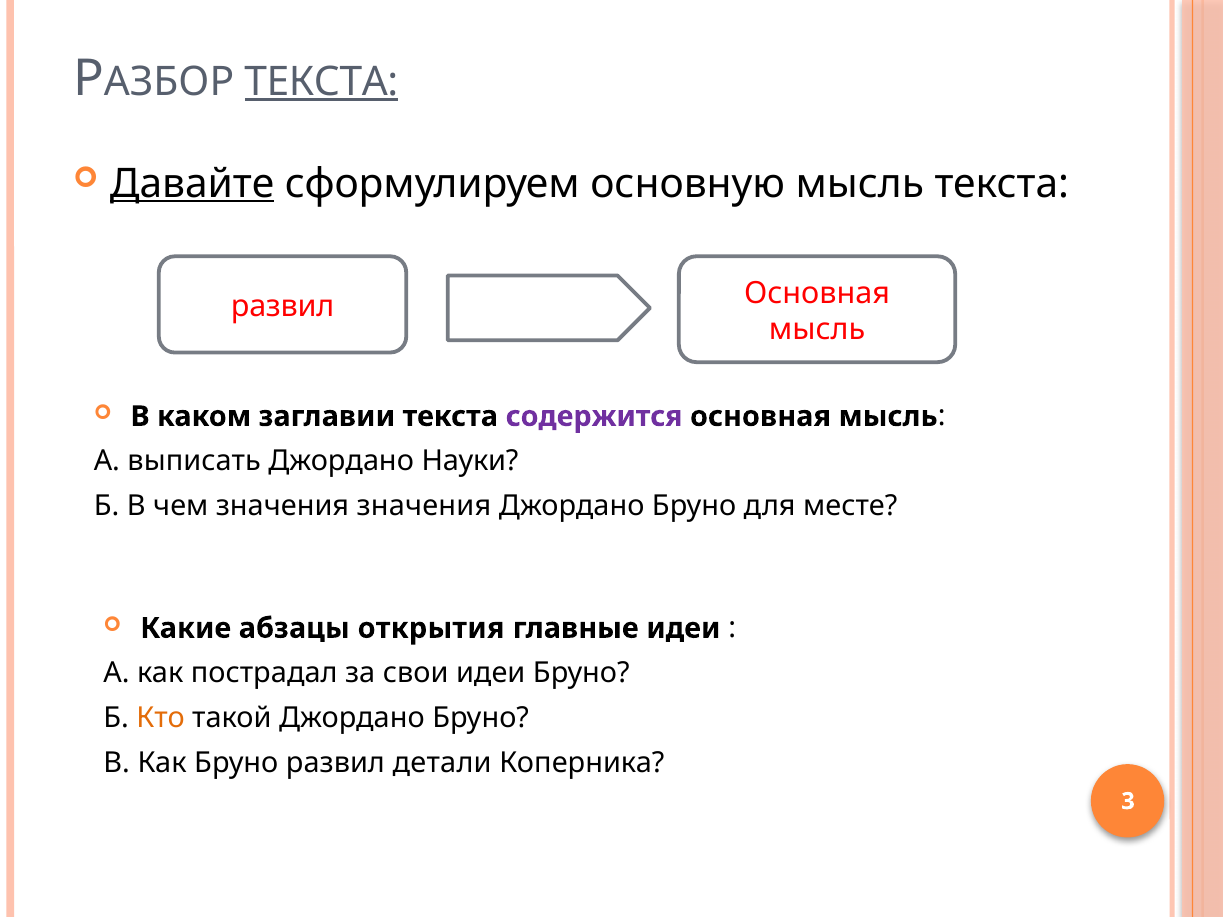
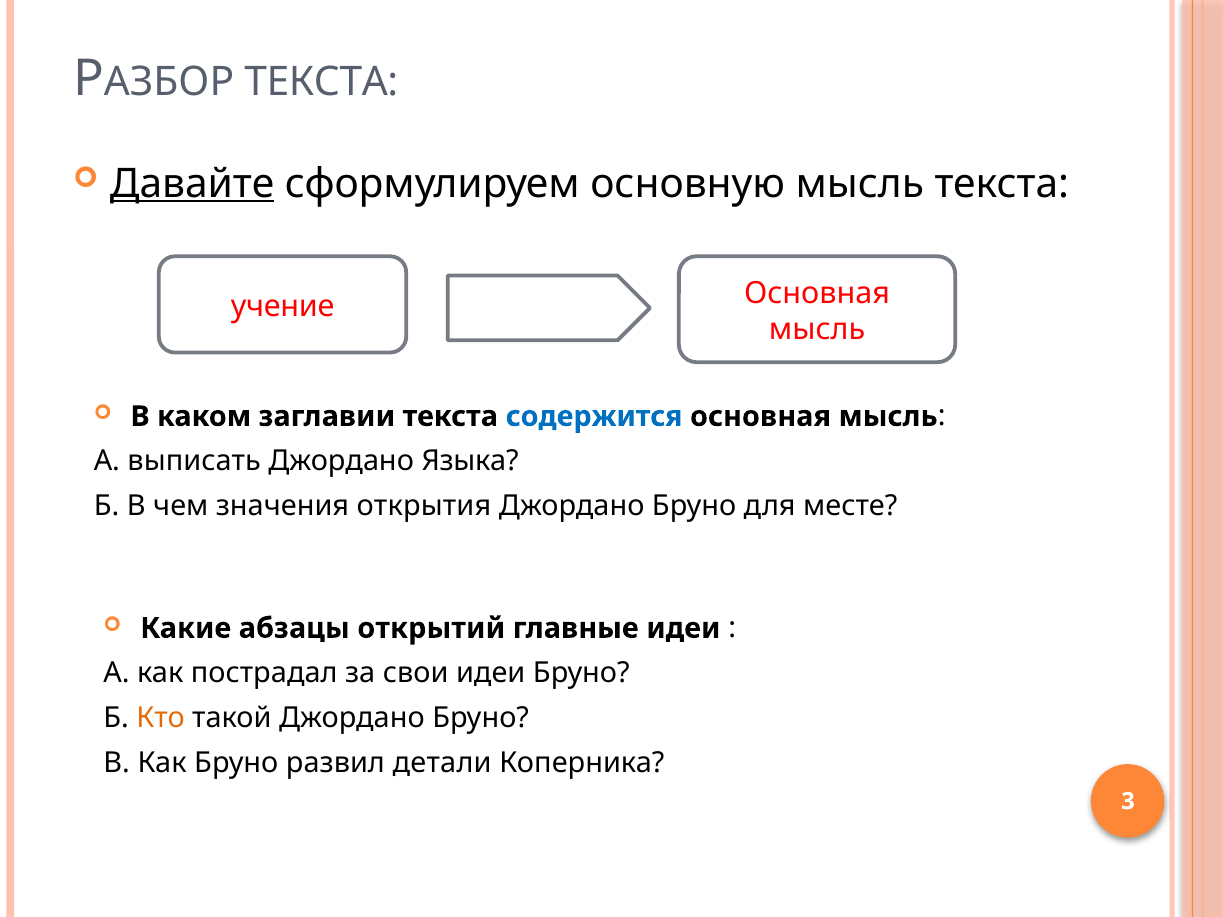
ТЕКСТА underline: present -> none (321, 82)
развил: развил -> учение (283, 307)
содержится colour: purple -> blue (594, 417)
Науки: Науки -> Языка (470, 461)
значения значения: значения -> открытия (424, 506)
открытия: открытия -> открытий (431, 628)
